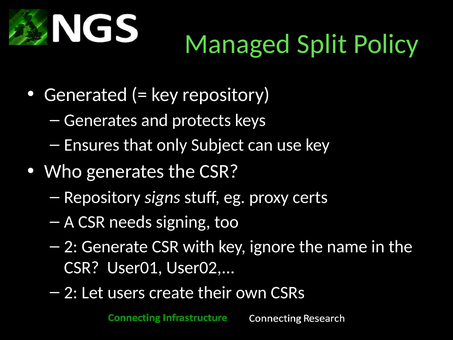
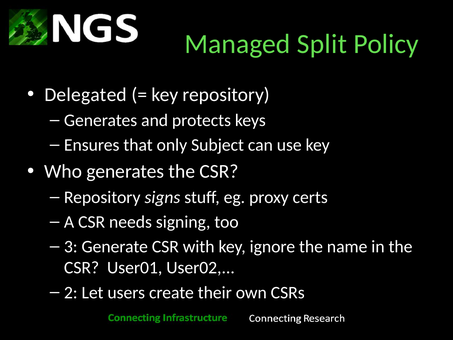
Generated: Generated -> Delegated (86, 95)
2: 2 -> 3 (71, 246)
